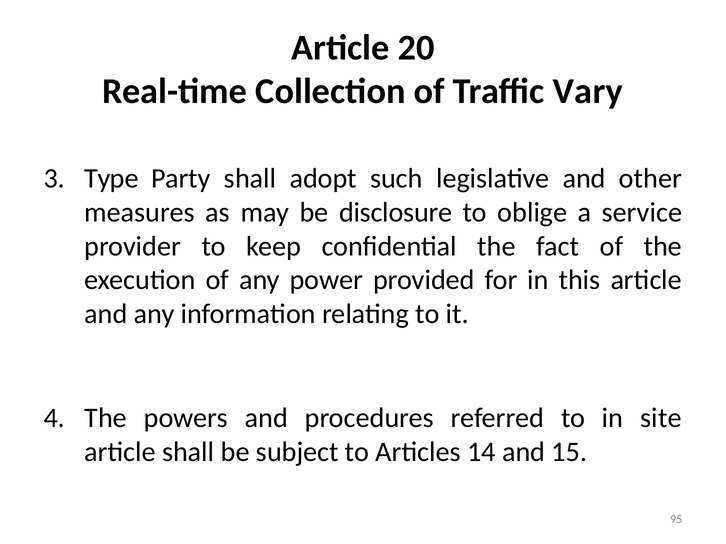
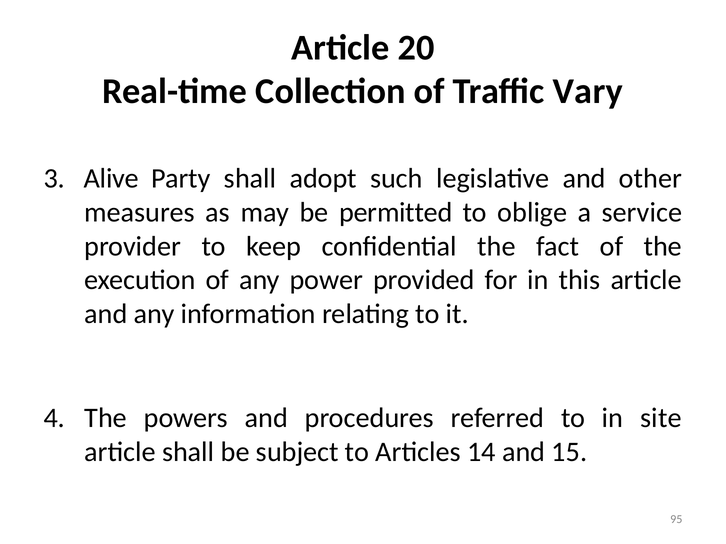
Type: Type -> Alive (111, 179)
disclosure: disclosure -> permitted (396, 213)
